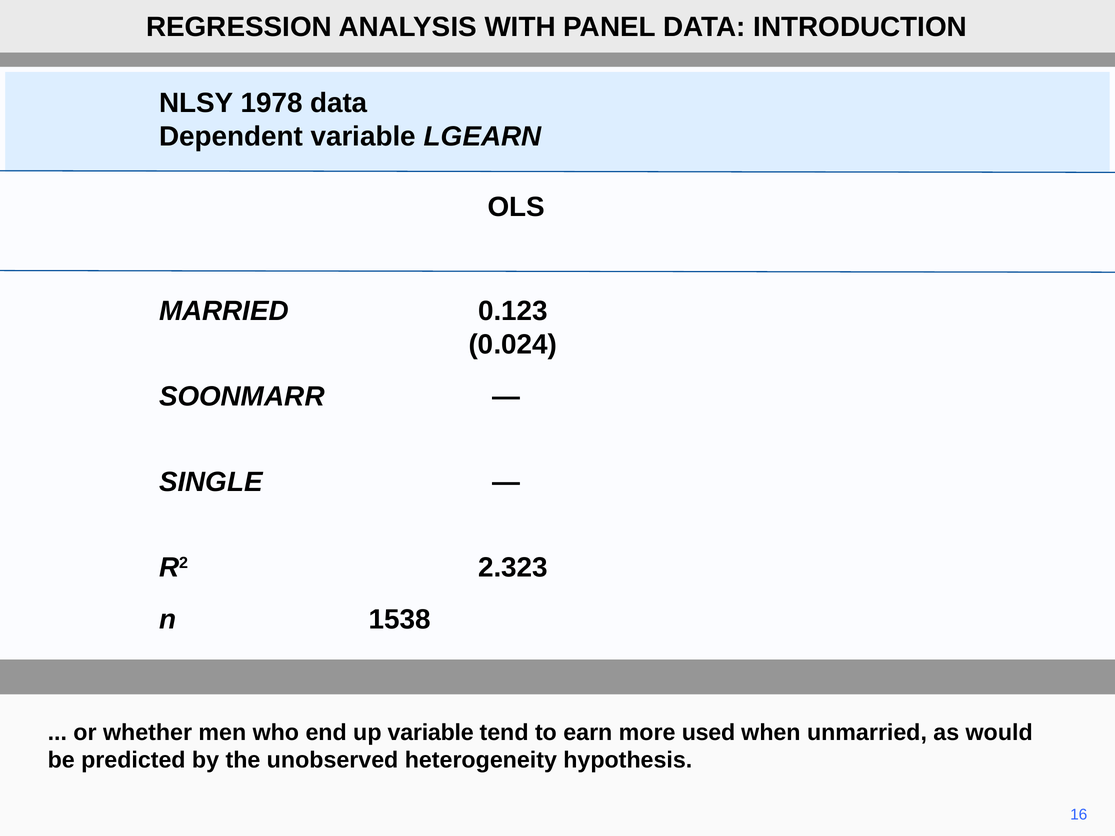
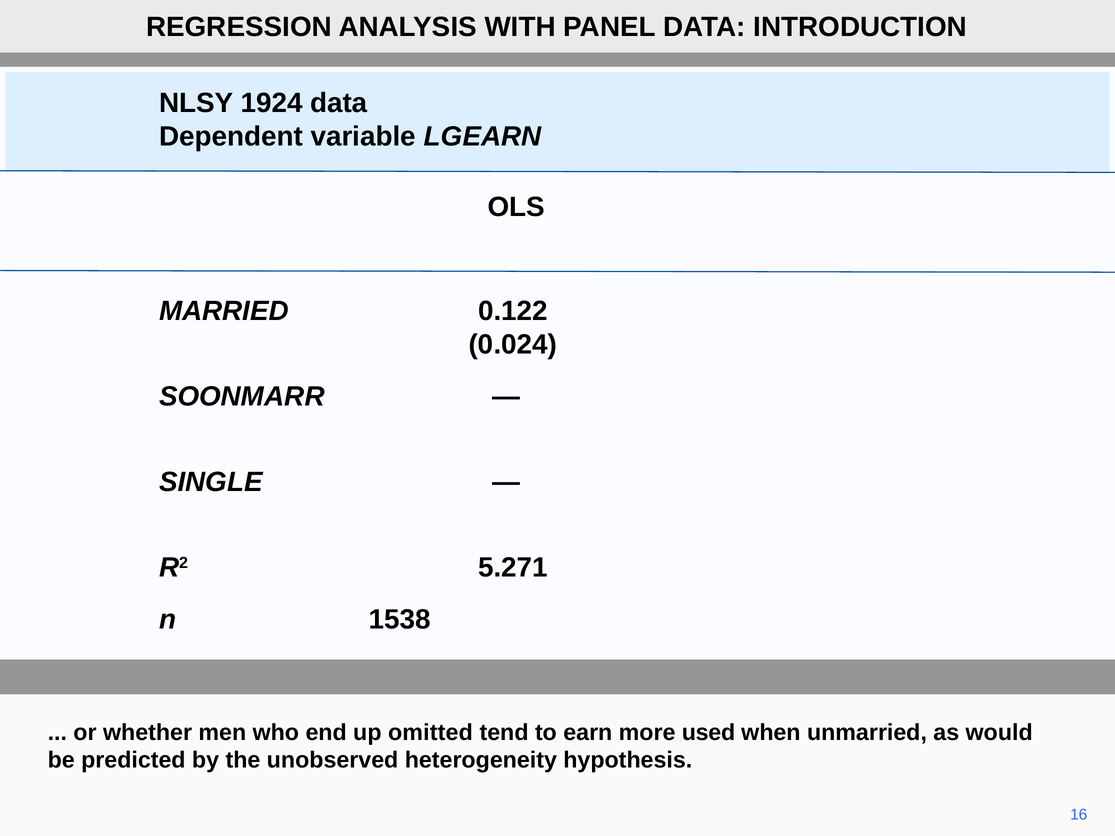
1978: 1978 -> 1924 (272, 103)
0.123: 0.123 -> 0.122 (513, 311)
2.323: 2.323 -> 5.271 (513, 568)
up variable: variable -> omitted (430, 733)
